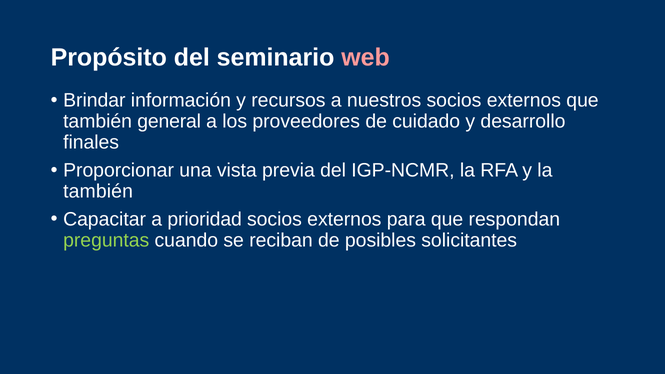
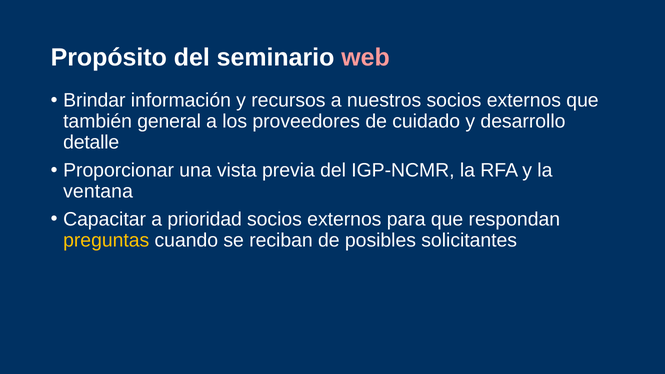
finales: finales -> detalle (91, 143)
también: también -> ventana (98, 191)
preguntas colour: light green -> yellow (106, 240)
